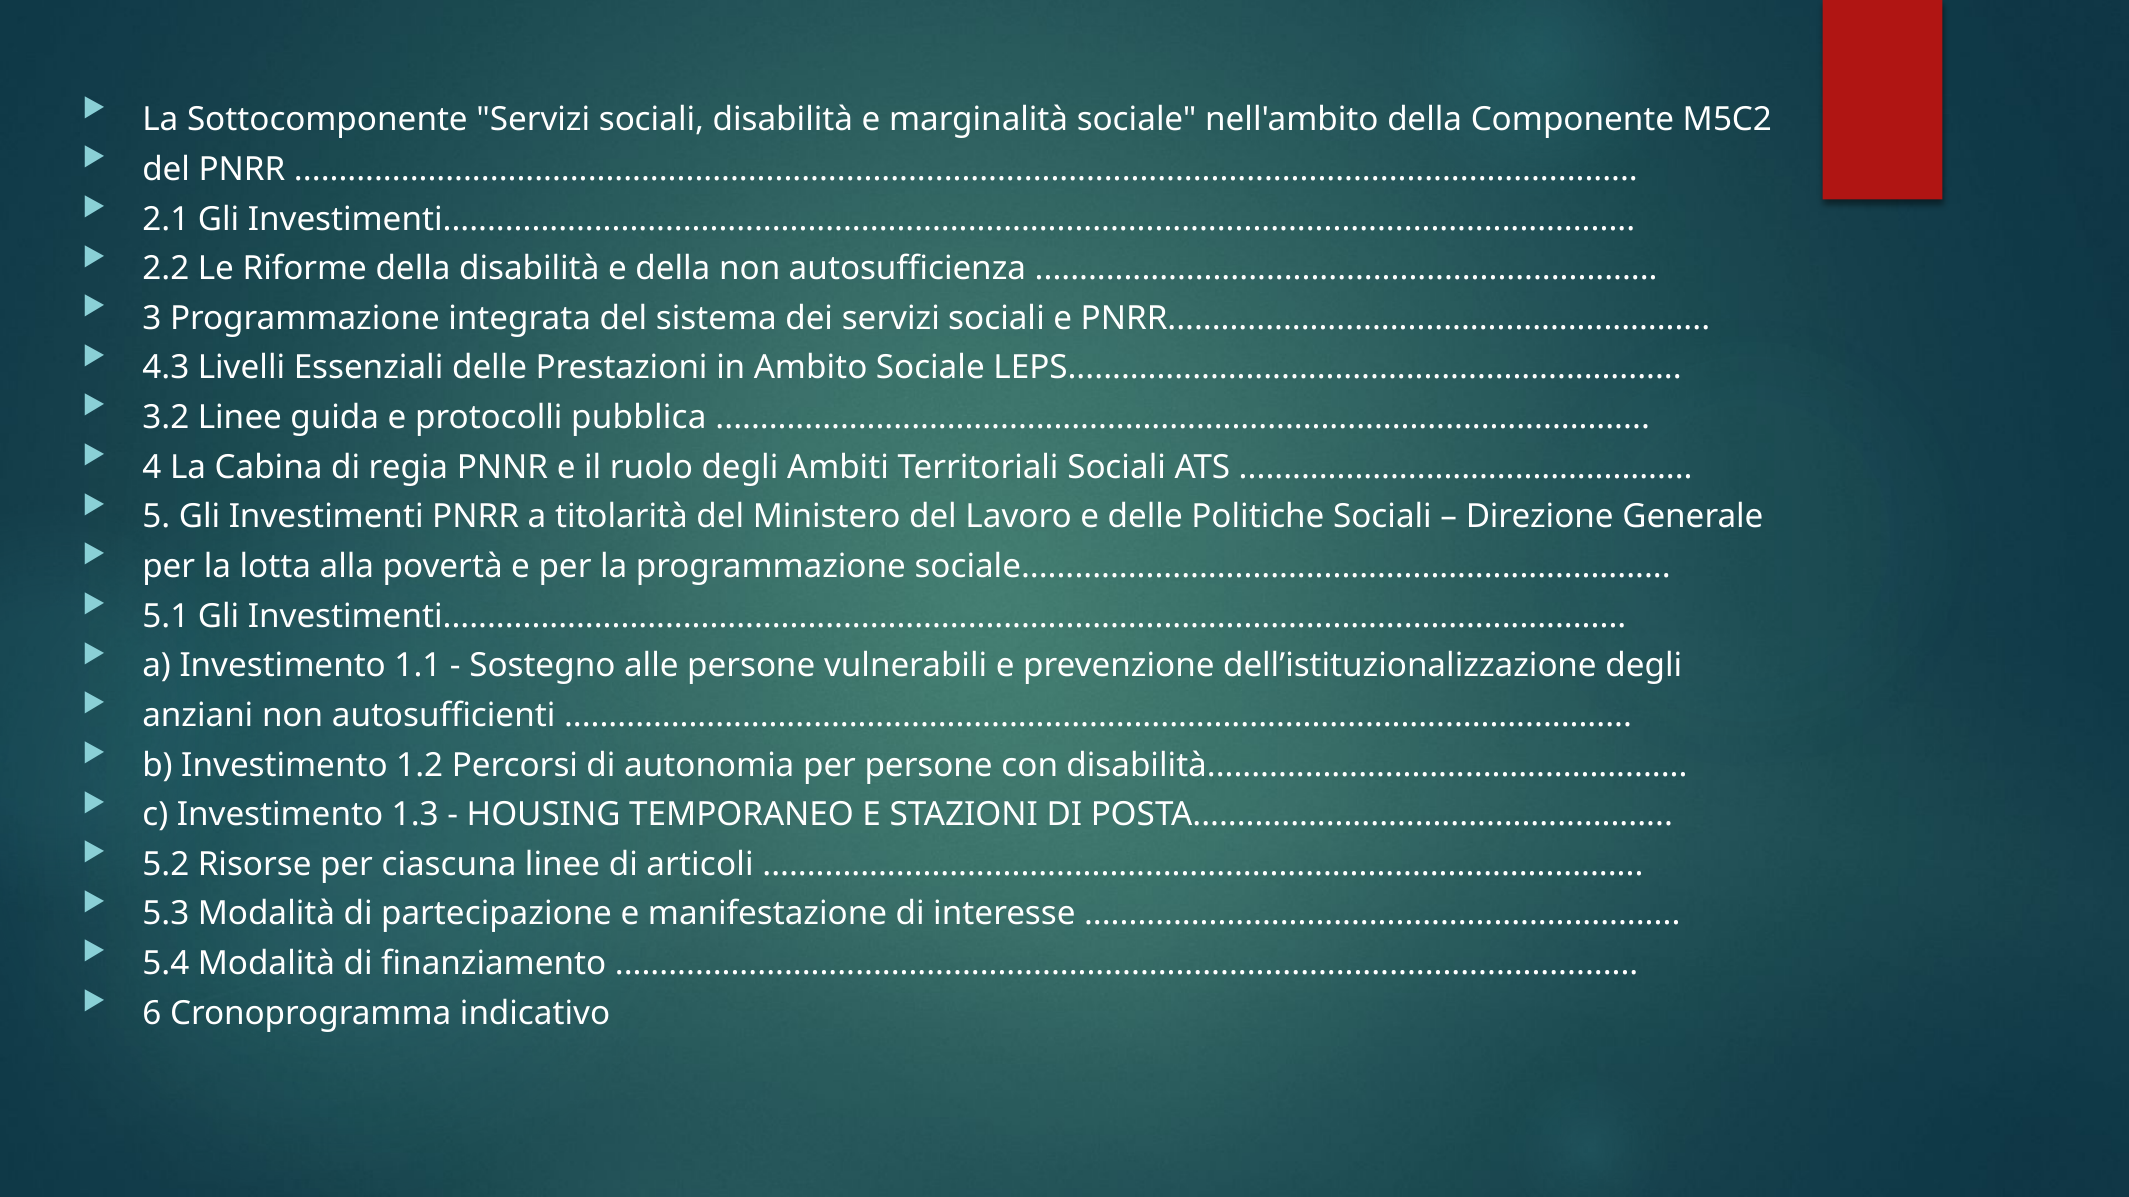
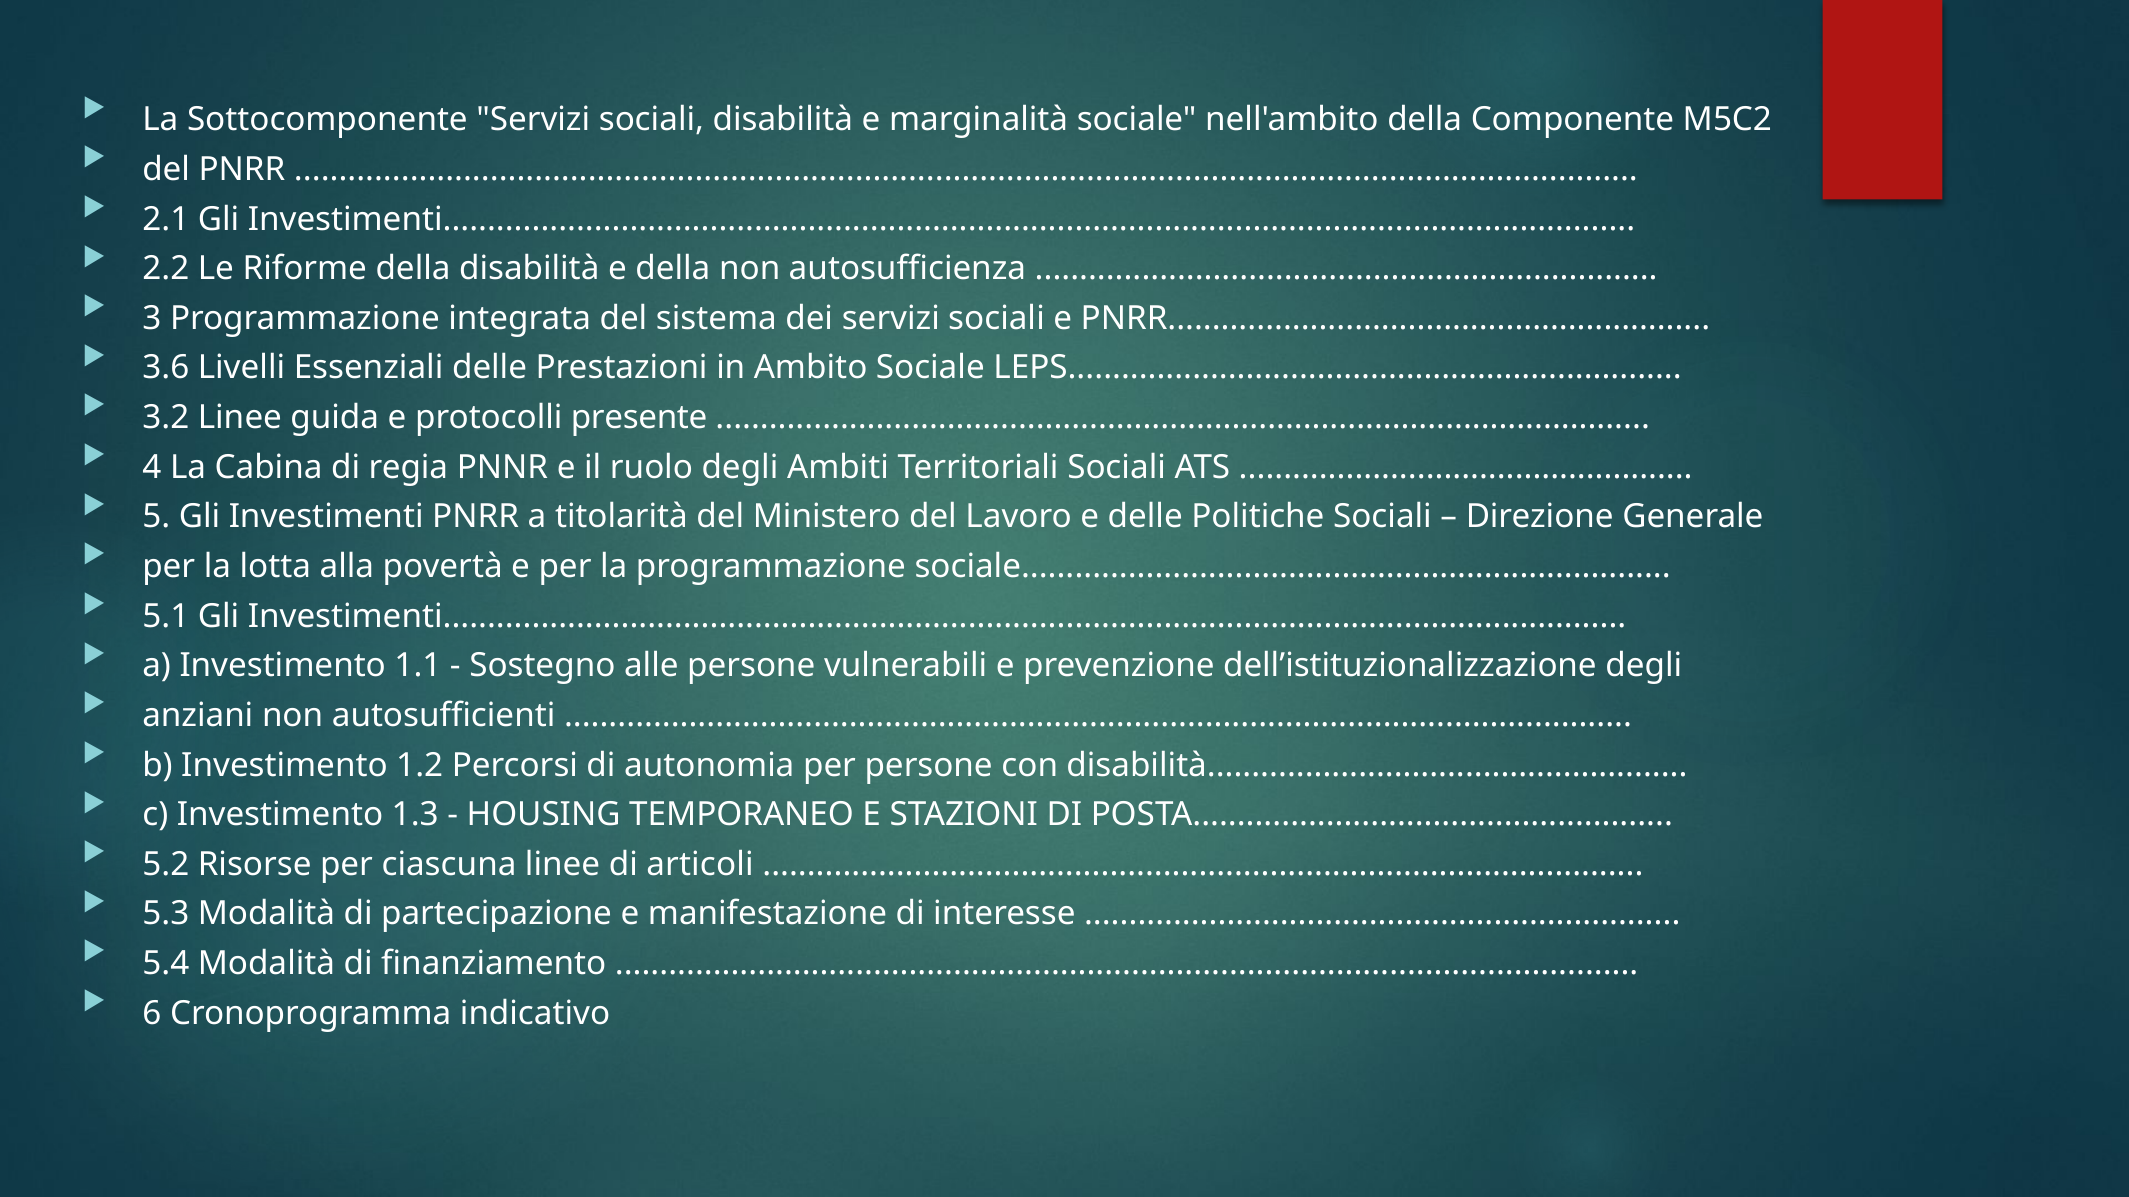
4.3: 4.3 -> 3.6 (166, 368)
pubblica: pubblica -> presente (639, 418)
